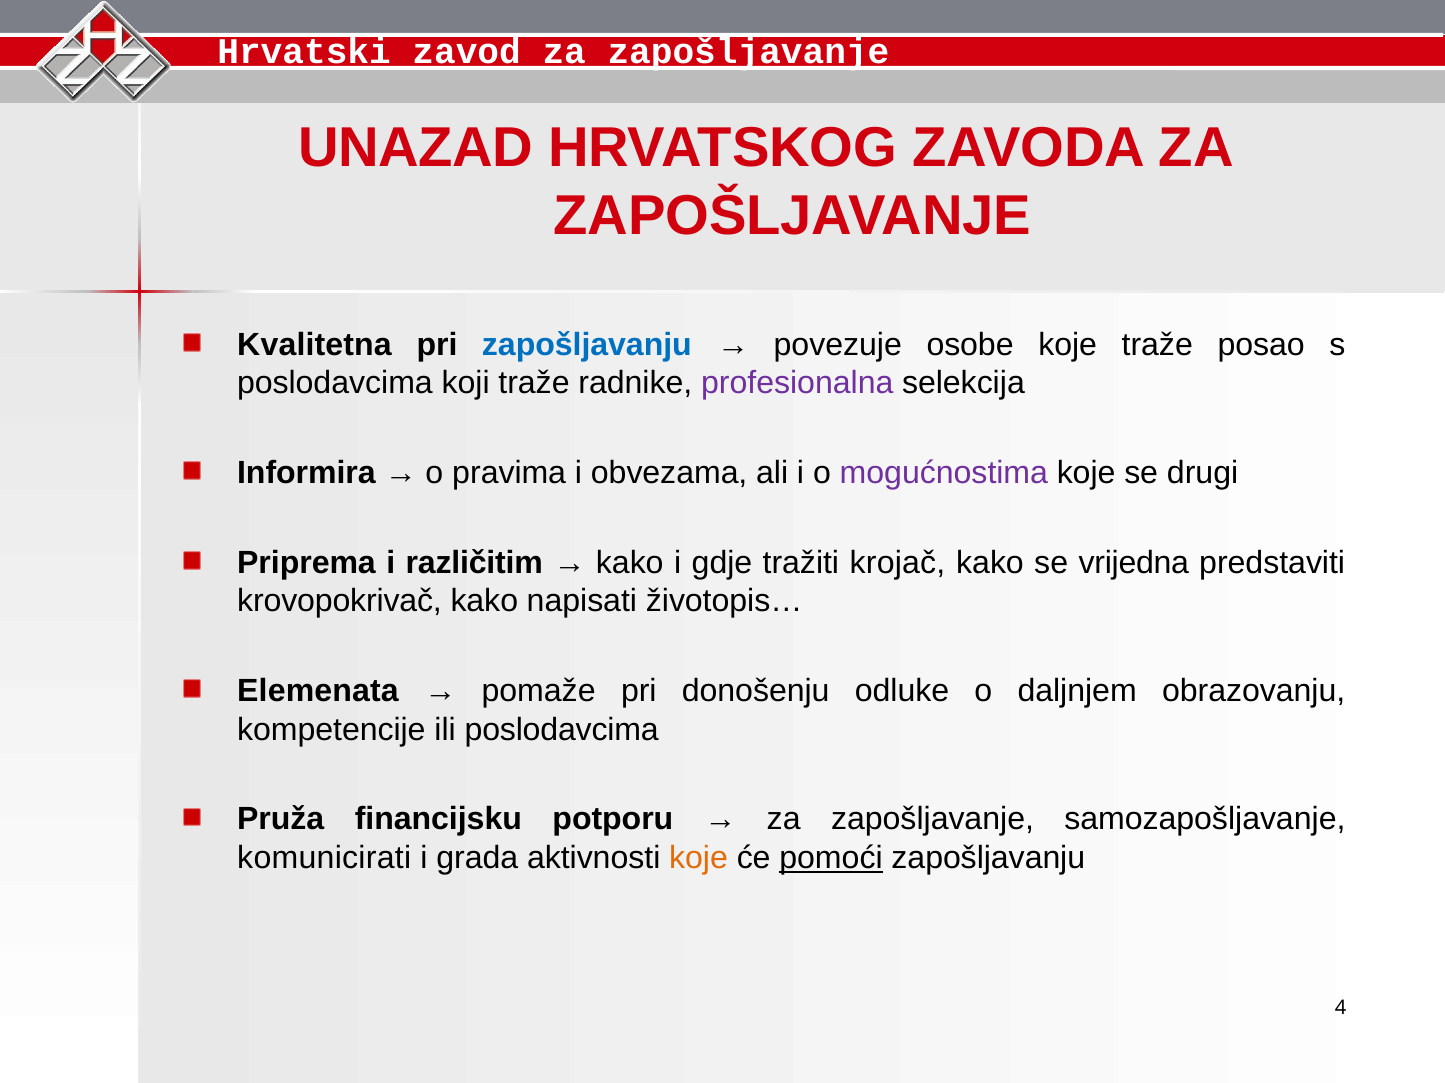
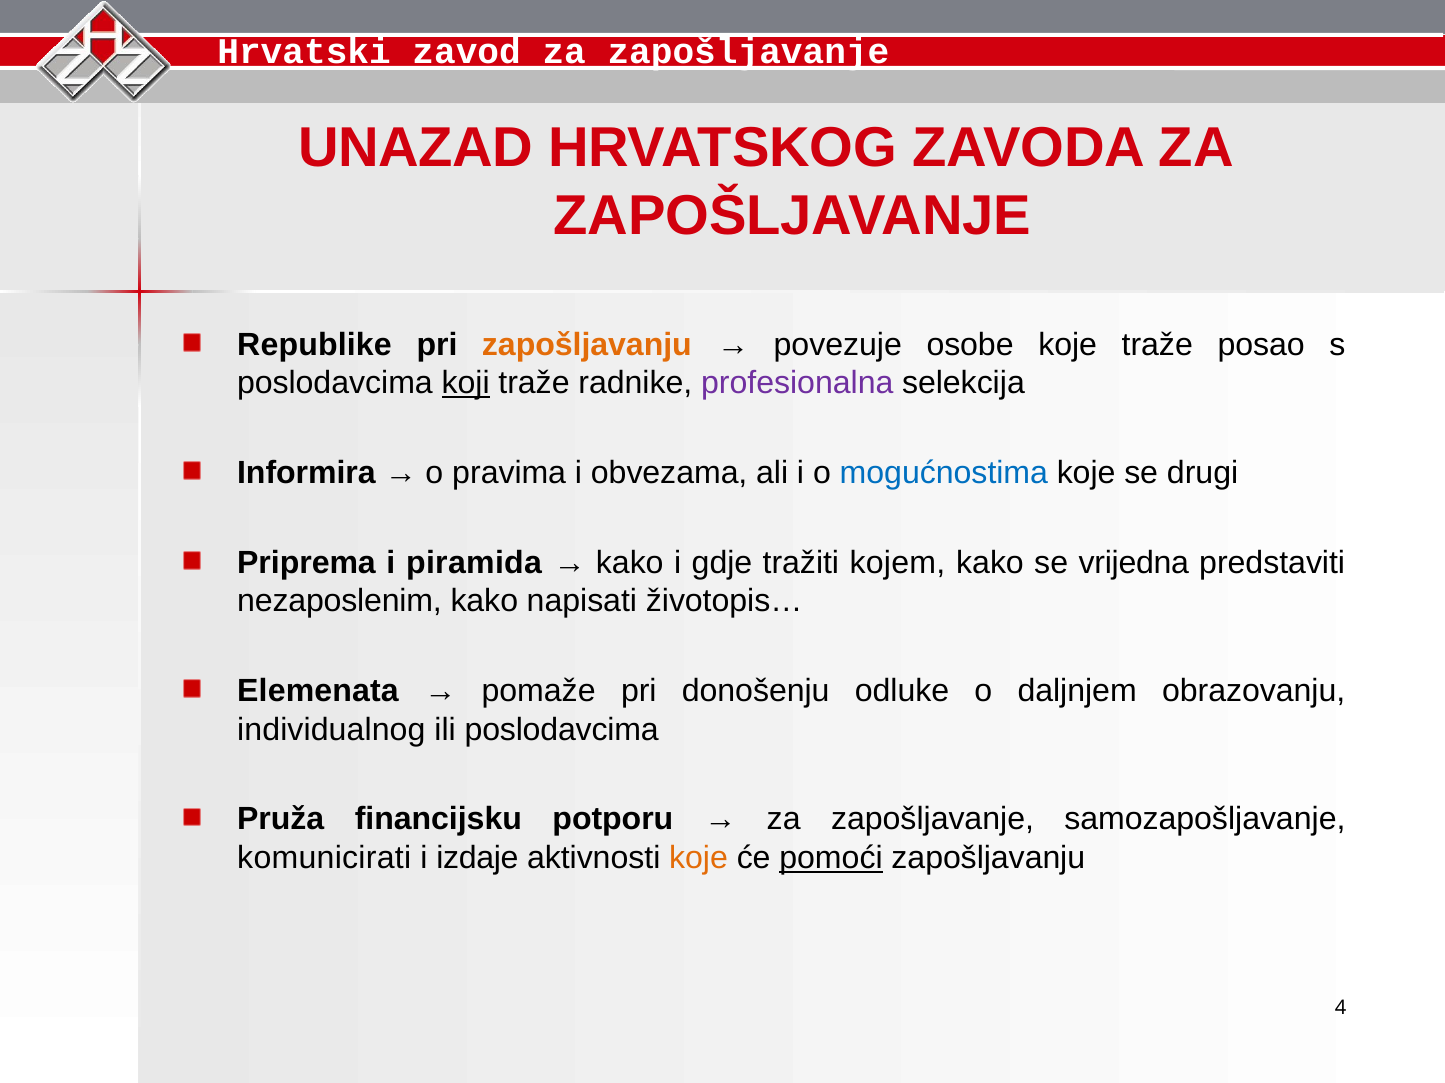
Kvalitetna: Kvalitetna -> Republike (315, 345)
zapošljavanju colour: blue -> orange (587, 345)
koji underline: none -> present (466, 383)
mogućnostima colour: purple -> blue (944, 473)
različitim: različitim -> piramida (474, 563)
krojač: krojač -> kojem (897, 563)
krovopokrivač: krovopokrivač -> nezaposlenim (340, 602)
kompetencije: kompetencije -> individualnog (331, 730)
grada: grada -> izdaje (477, 858)
